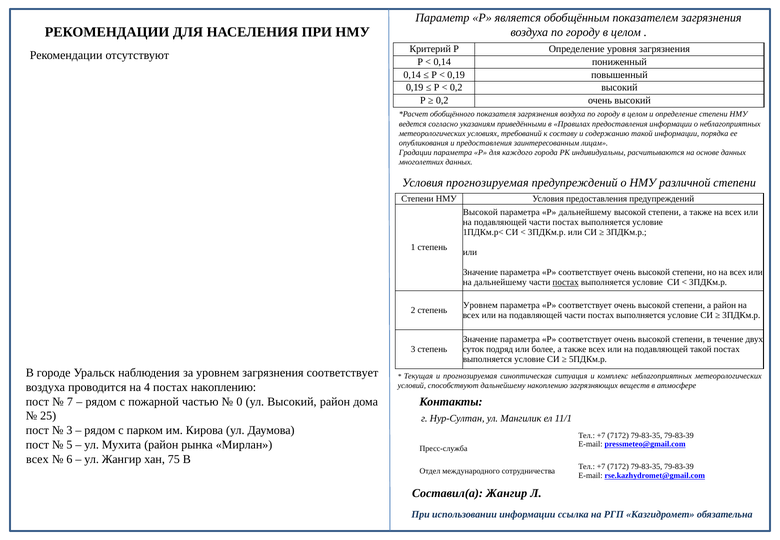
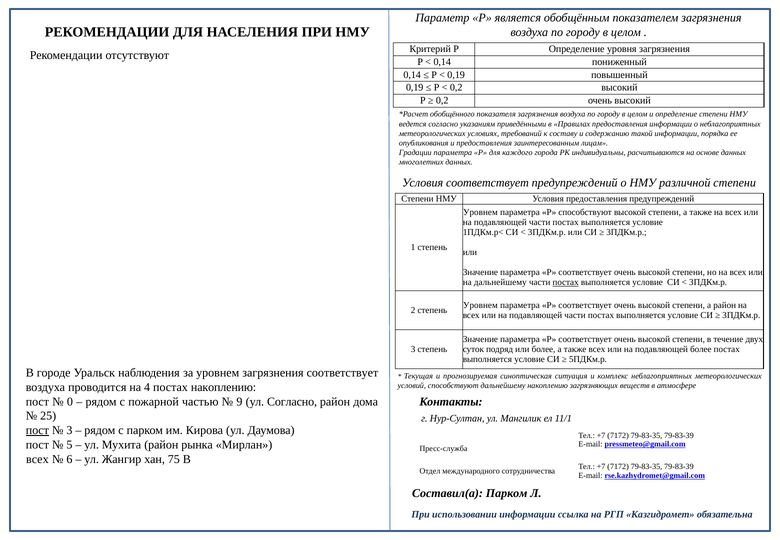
Условия прогнозируемая: прогнозируемая -> соответствует (487, 183)
Высокой: Высокой -> Уровнем (480, 212)
Р дальнейшему: дальнейшему -> способствуют (585, 212)
подавляющей такой: такой -> более (701, 349)
7: 7 -> 0 (70, 402)
0: 0 -> 9 (239, 402)
ул Высокий: Высокий -> Согласно (292, 402)
пост underline: none -> present (37, 430)
Составил(а Жангир: Жангир -> Парком (507, 493)
